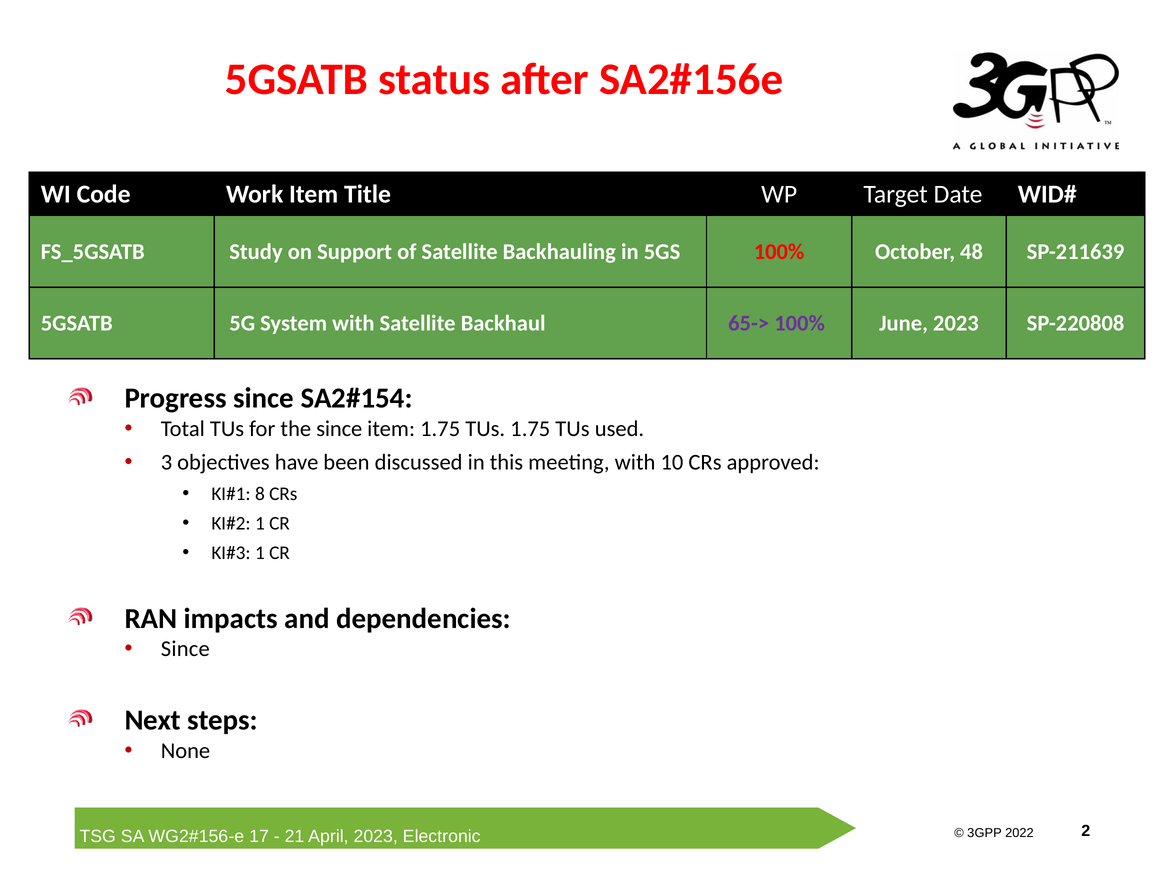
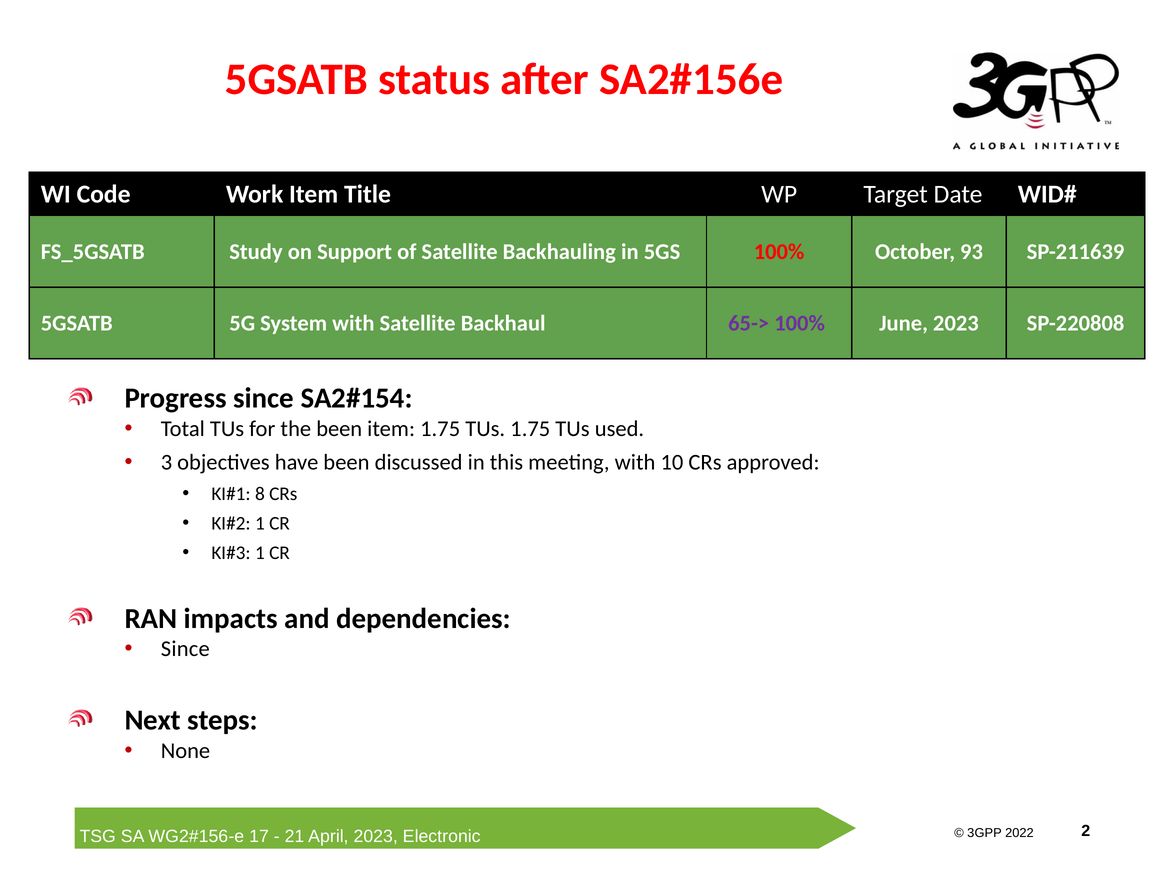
48: 48 -> 93 (971, 251)
the since: since -> been (339, 429)
